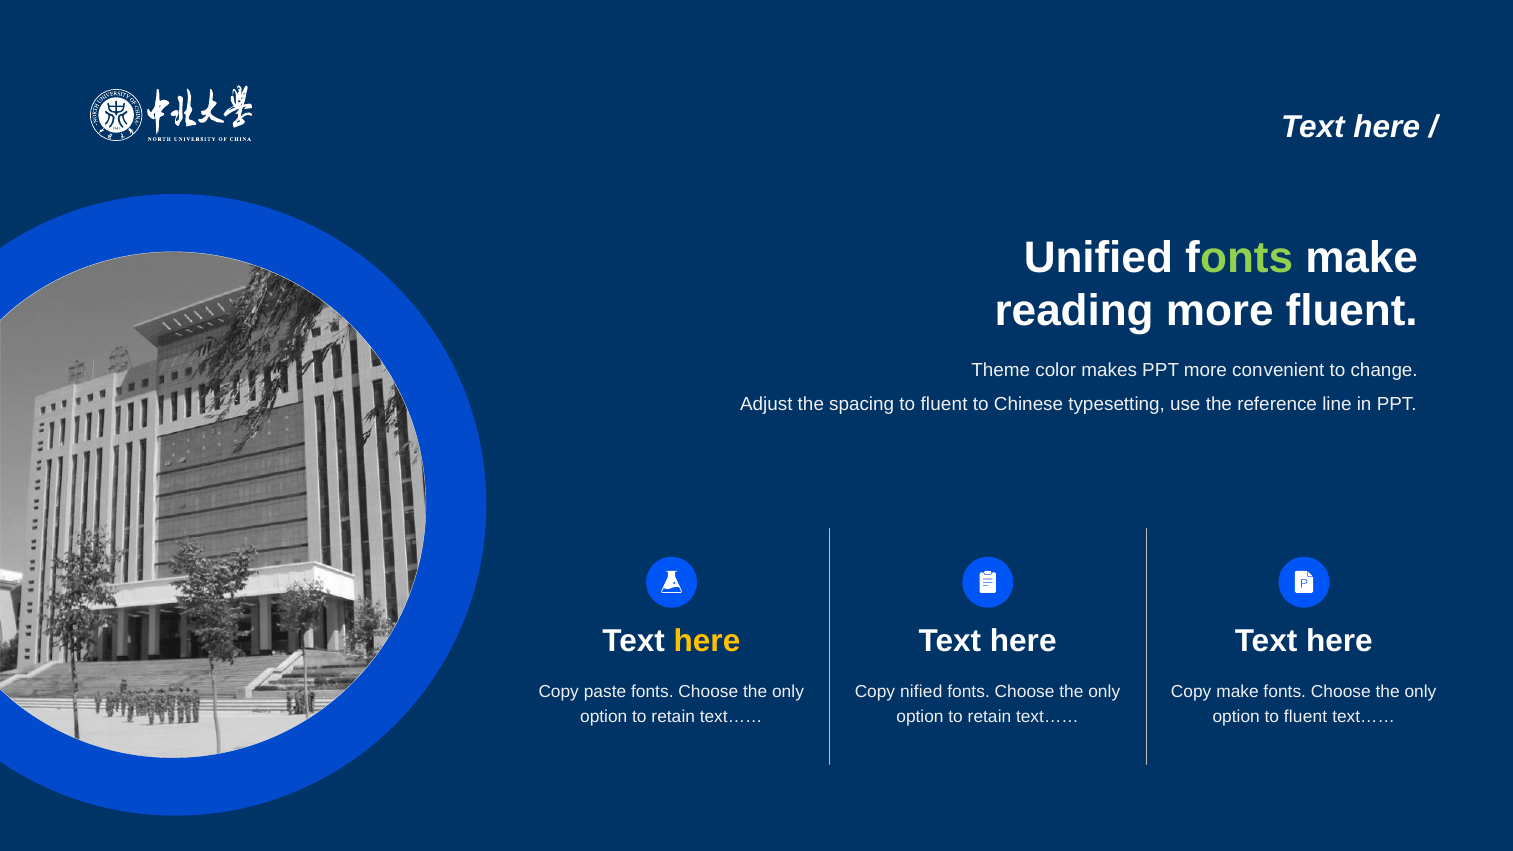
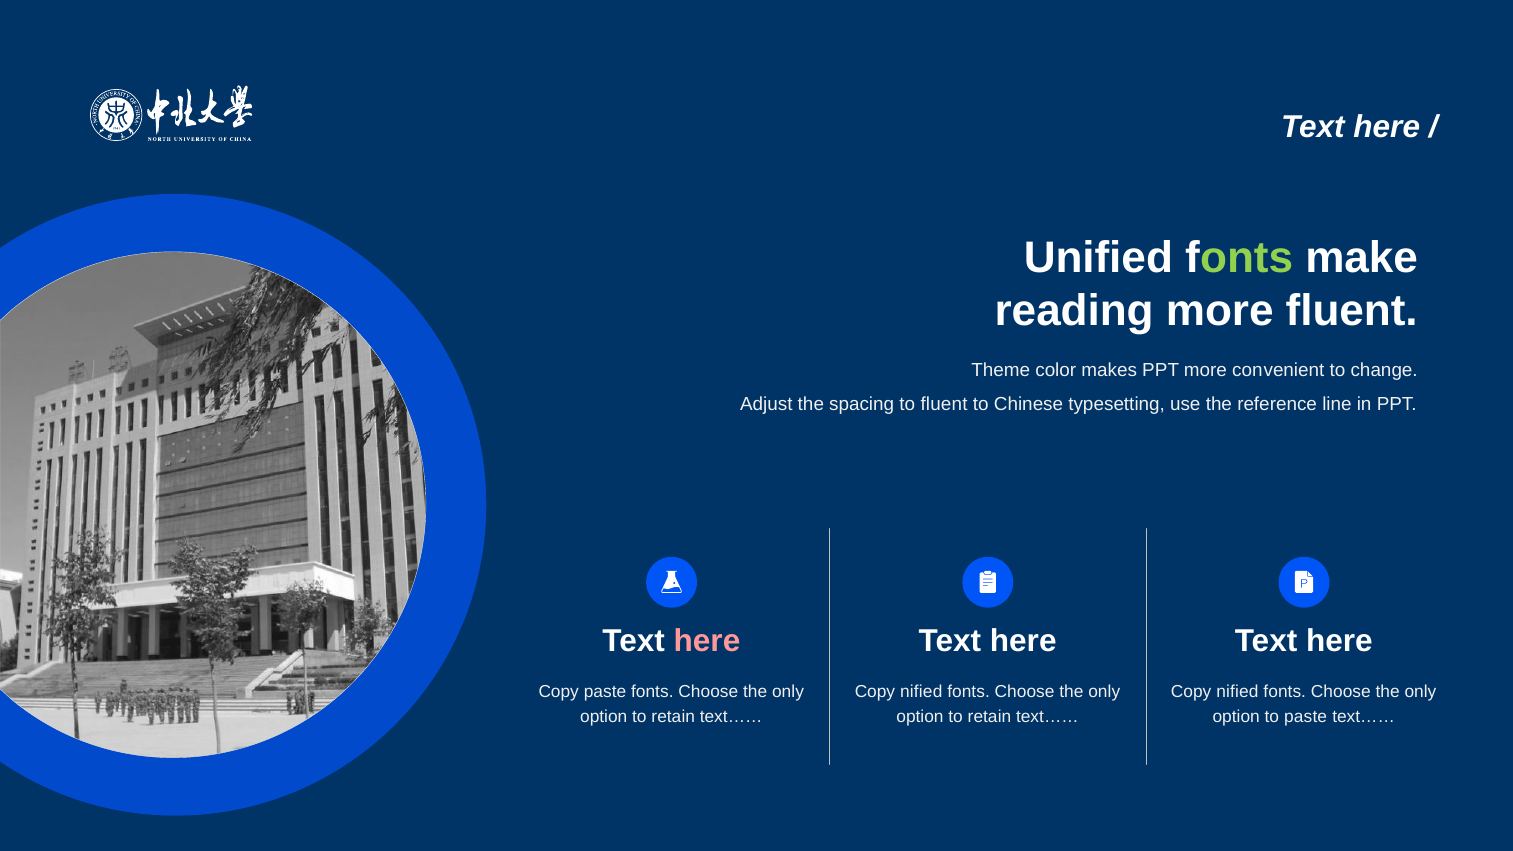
here colour: yellow -> pink (707, 641)
make: make -> nified (1237, 692)
option to fluent: fluent -> paste (1306, 717)
